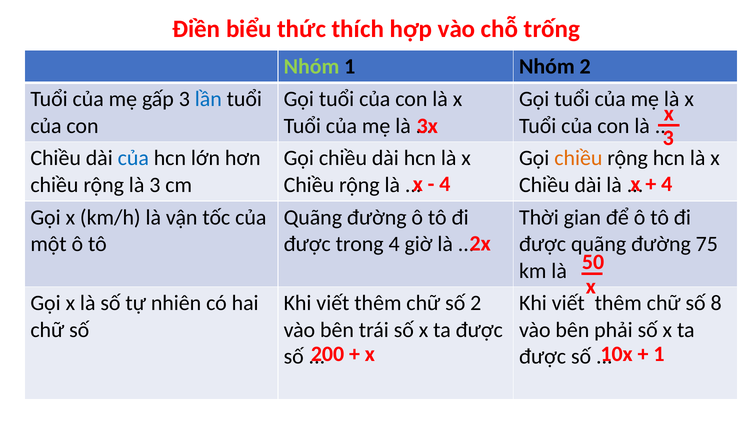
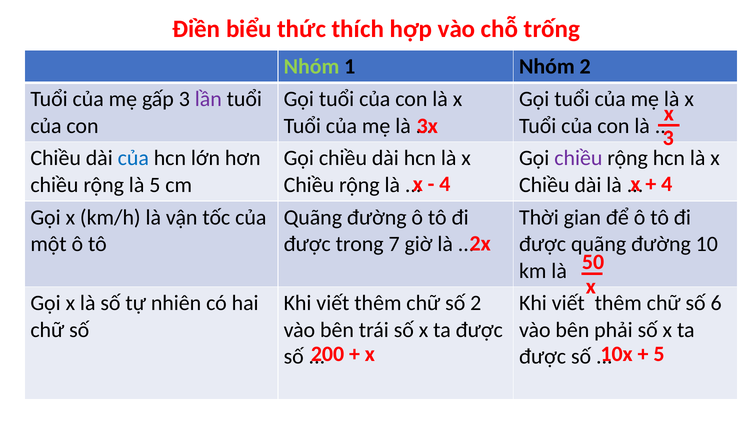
lần colour: blue -> purple (208, 99)
chiều colour: orange -> purple (578, 158)
là 3: 3 -> 5 (155, 185)
trong 4: 4 -> 7 (394, 244)
75: 75 -> 10 (707, 244)
8: 8 -> 6 (716, 304)
1: 1 -> 5 (659, 354)
